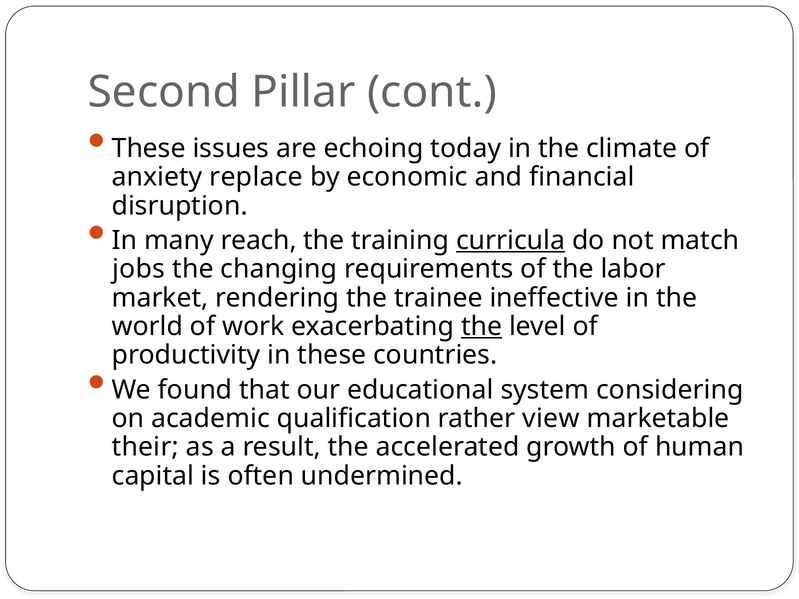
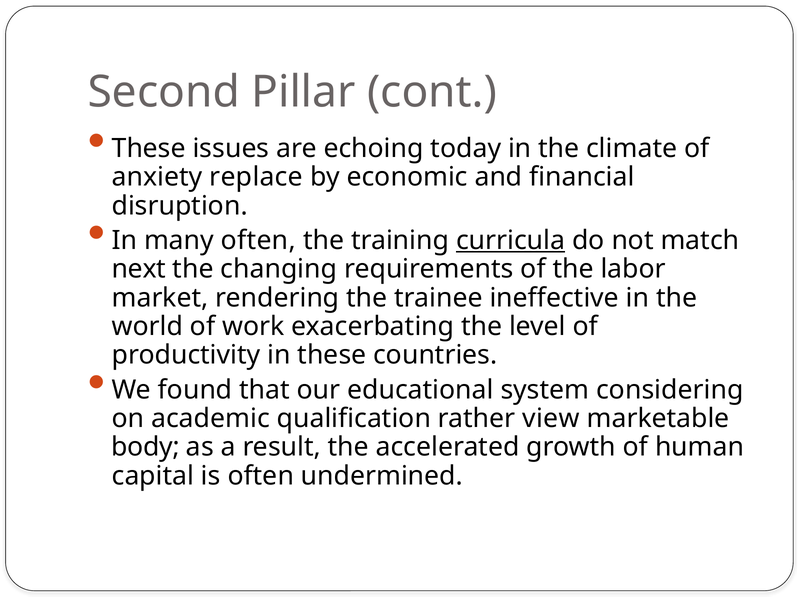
many reach: reach -> often (258, 240)
jobs: jobs -> next (139, 269)
the underline: present -> none (482, 327)
their: their -> body (146, 447)
